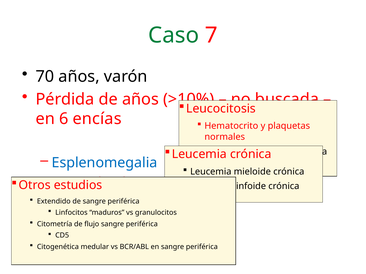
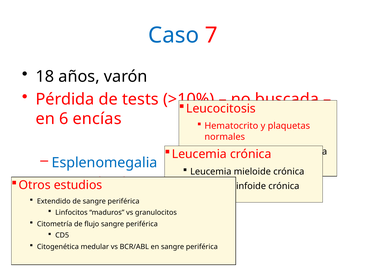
Caso colour: green -> blue (174, 35)
70: 70 -> 18 (45, 77)
de años: años -> tests (140, 100)
